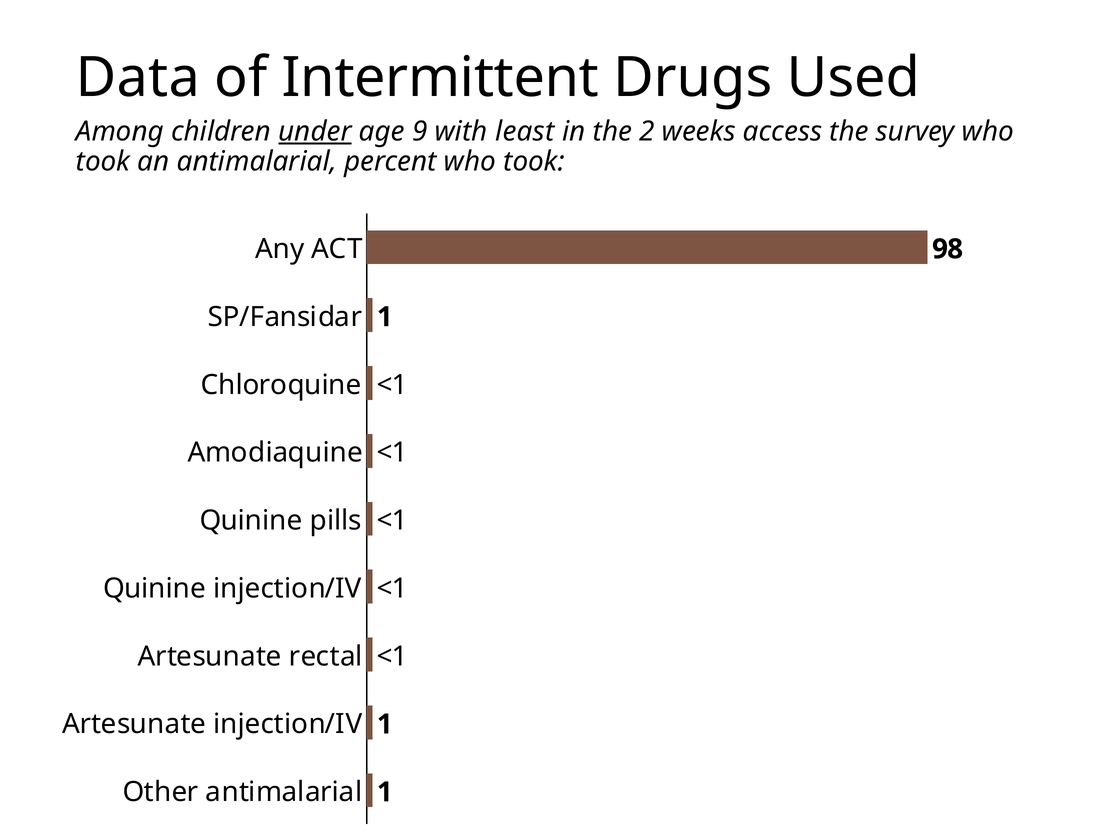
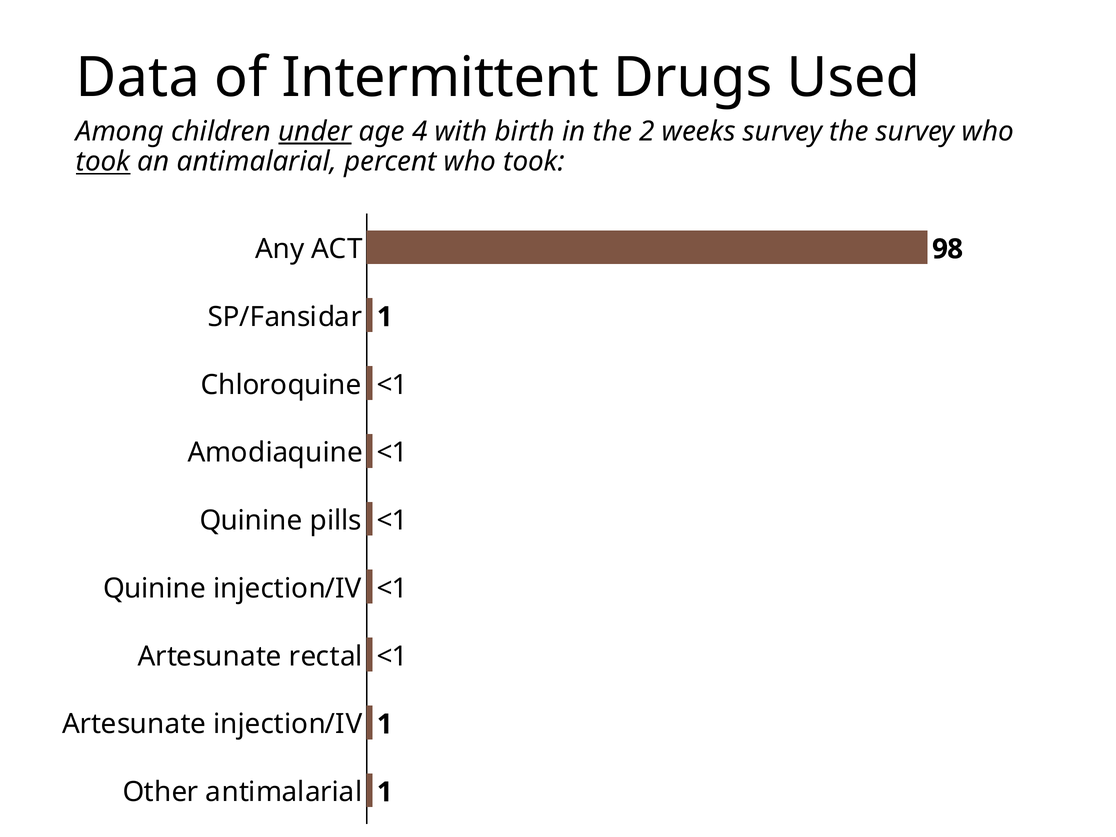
9: 9 -> 4 (420, 132)
least: least -> birth (525, 132)
weeks access: access -> survey (783, 132)
took underline: none -> present (103, 162)
